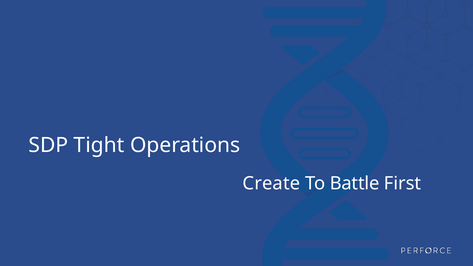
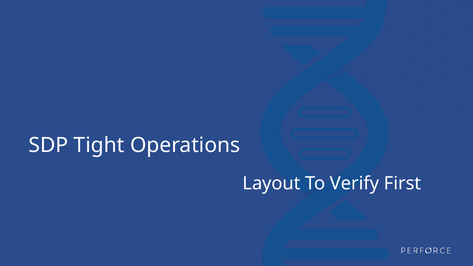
Create: Create -> Layout (272, 184)
Battle: Battle -> Verify (355, 184)
